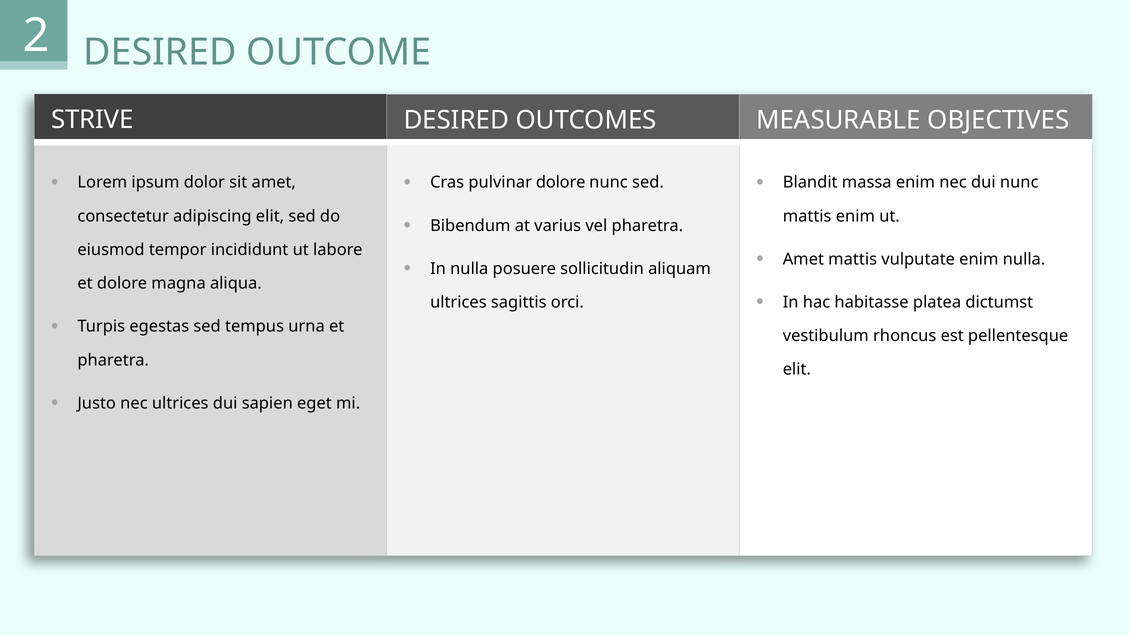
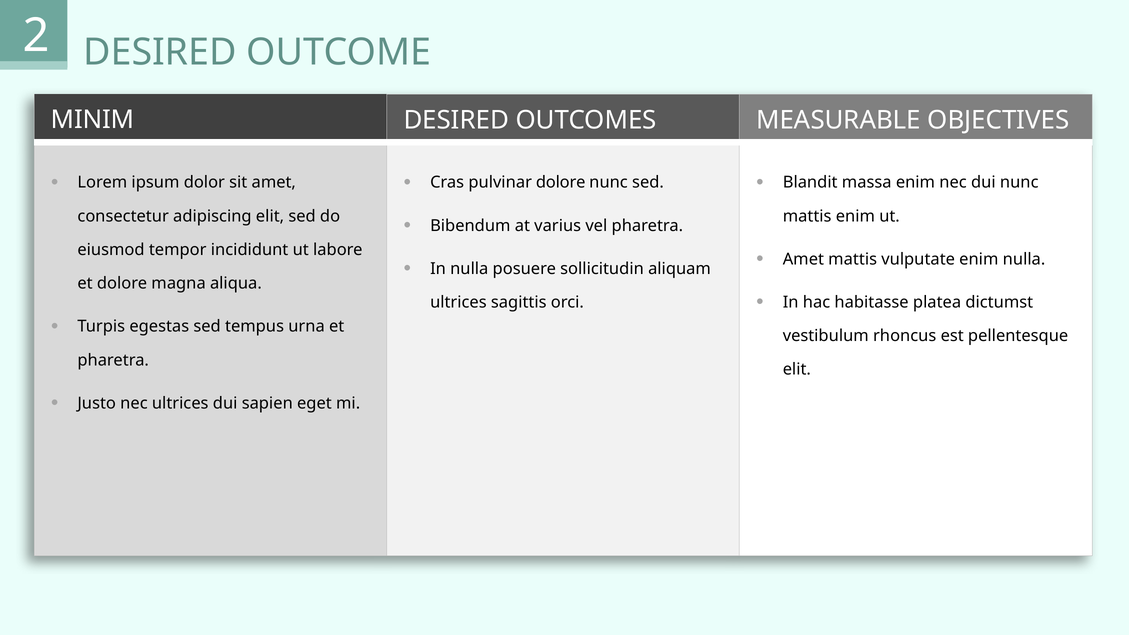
STRIVE: STRIVE -> MINIM (92, 120)
